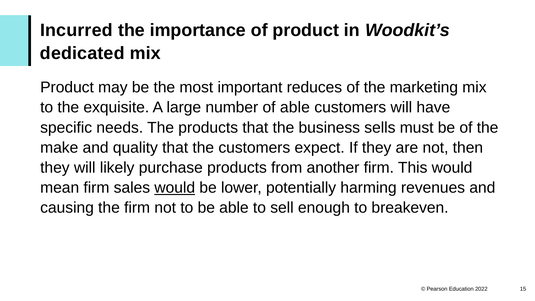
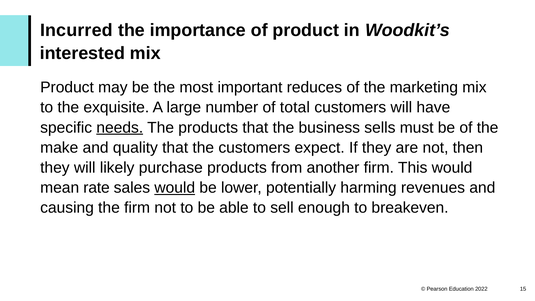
dedicated: dedicated -> interested (82, 53)
of able: able -> total (295, 107)
needs underline: none -> present (120, 128)
mean firm: firm -> rate (97, 188)
